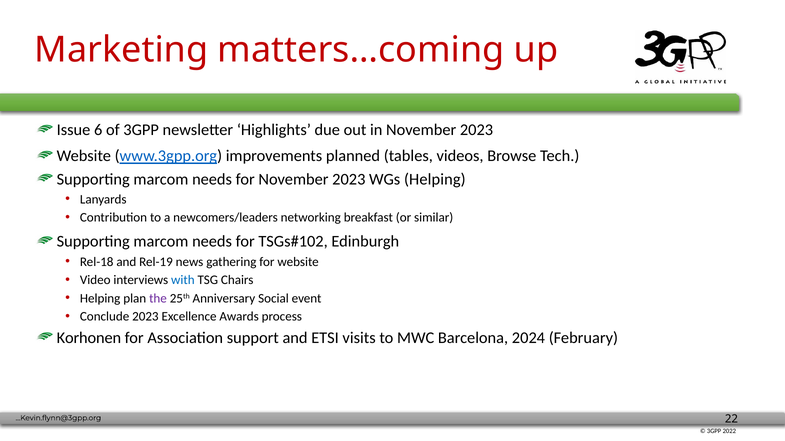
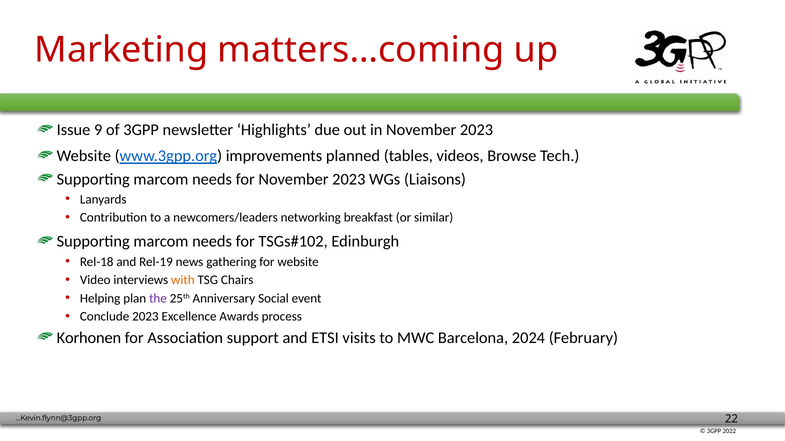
6: 6 -> 9 (98, 130)
WGs Helping: Helping -> Liaisons (435, 180)
with colour: blue -> orange (183, 280)
